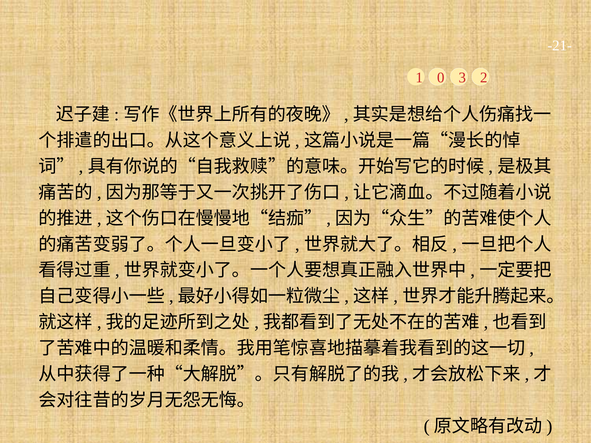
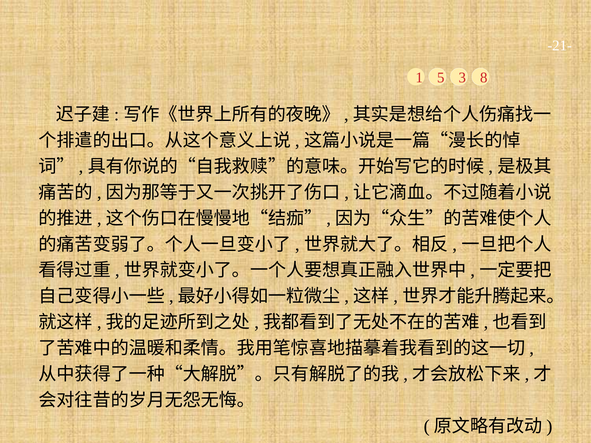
0: 0 -> 5 (441, 78)
2: 2 -> 8 (484, 78)
